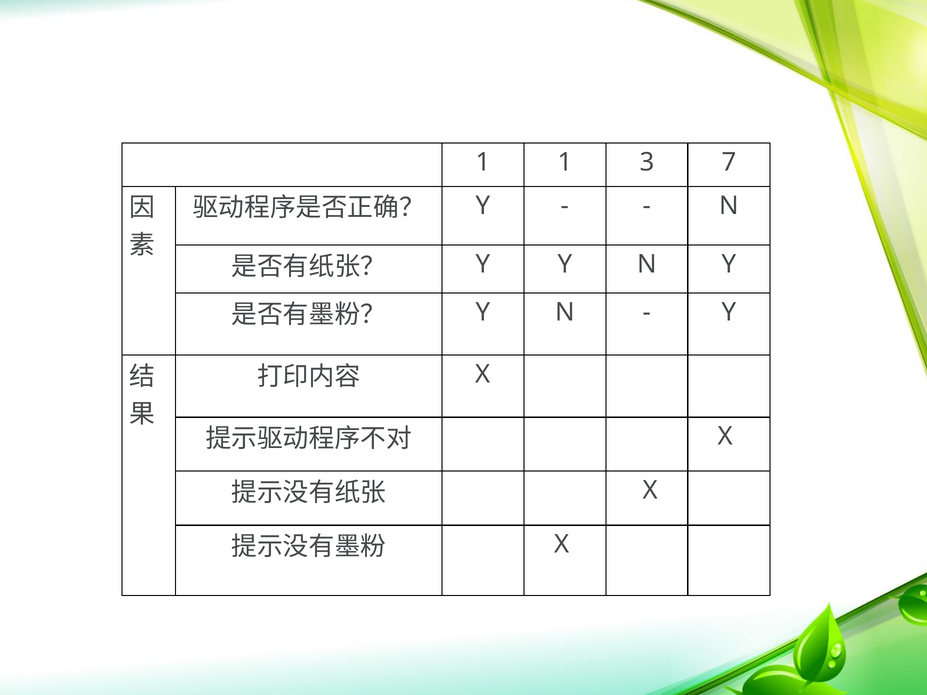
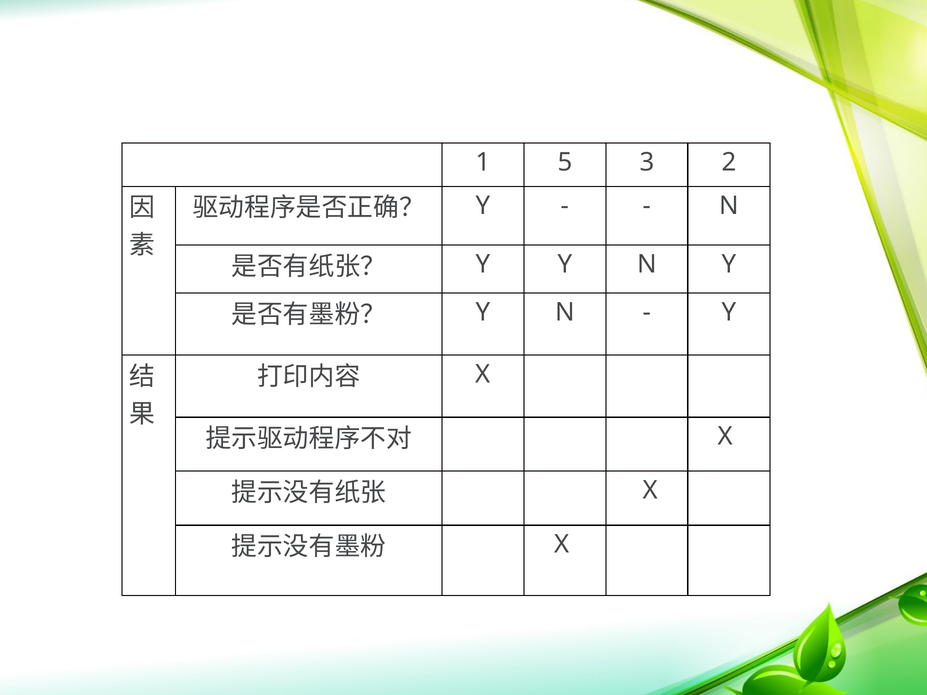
1 1: 1 -> 5 (565, 162)
7: 7 -> 2 (729, 162)
